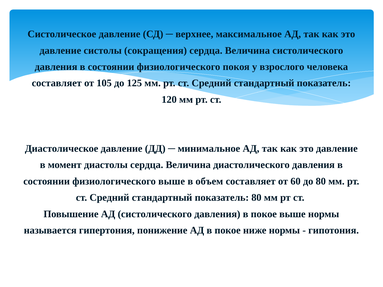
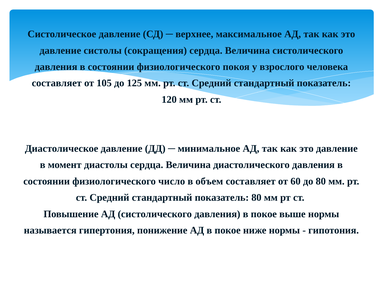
физиологического выше: выше -> число (172, 181)
